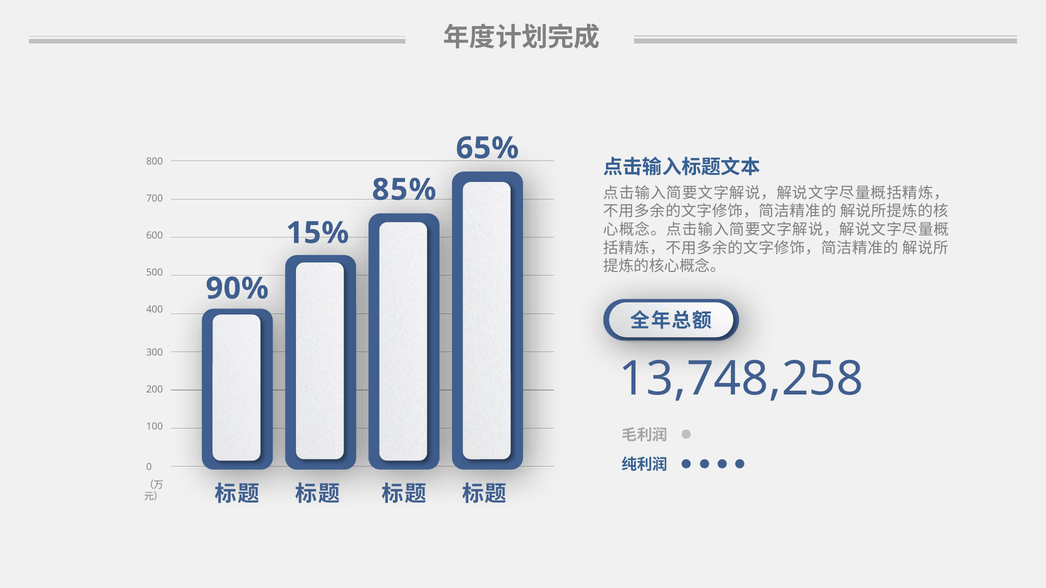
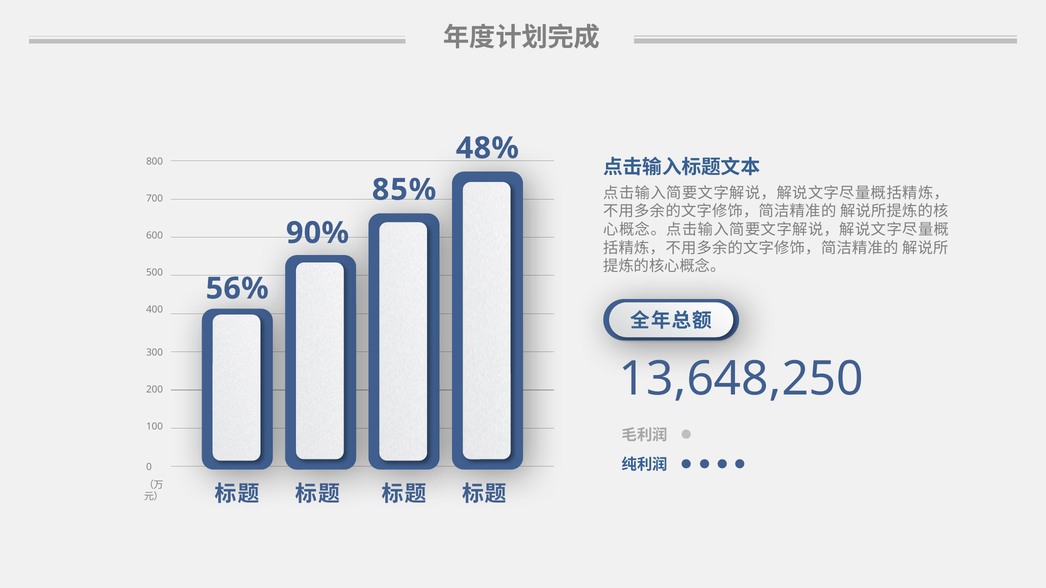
65%: 65% -> 48% (487, 148)
15%: 15% -> 90% (317, 233)
90%: 90% -> 56% (237, 289)
13,748,258: 13,748,258 -> 13,648,250 (741, 379)
